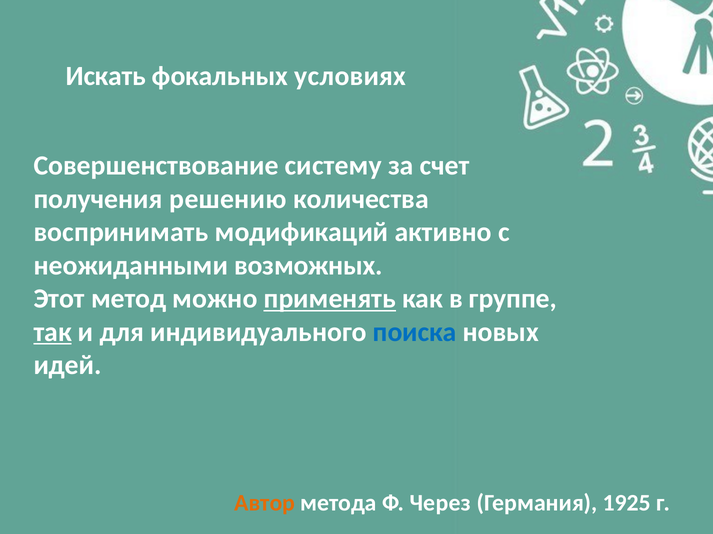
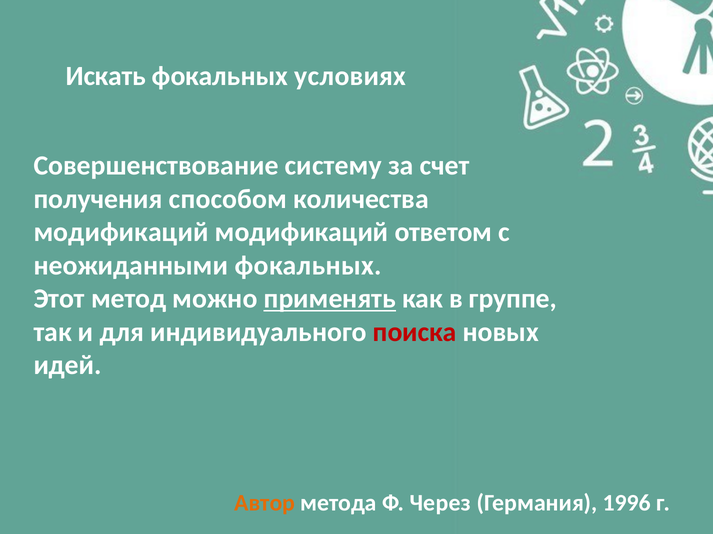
решению: решению -> способом (228, 199)
воспринимать: воспринимать -> модификаций (121, 233)
активно: активно -> ответом (443, 233)
неожиданными возможных: возможных -> фокальных (308, 266)
так underline: present -> none (53, 332)
поиска colour: blue -> red (415, 332)
1925: 1925 -> 1996 (627, 504)
